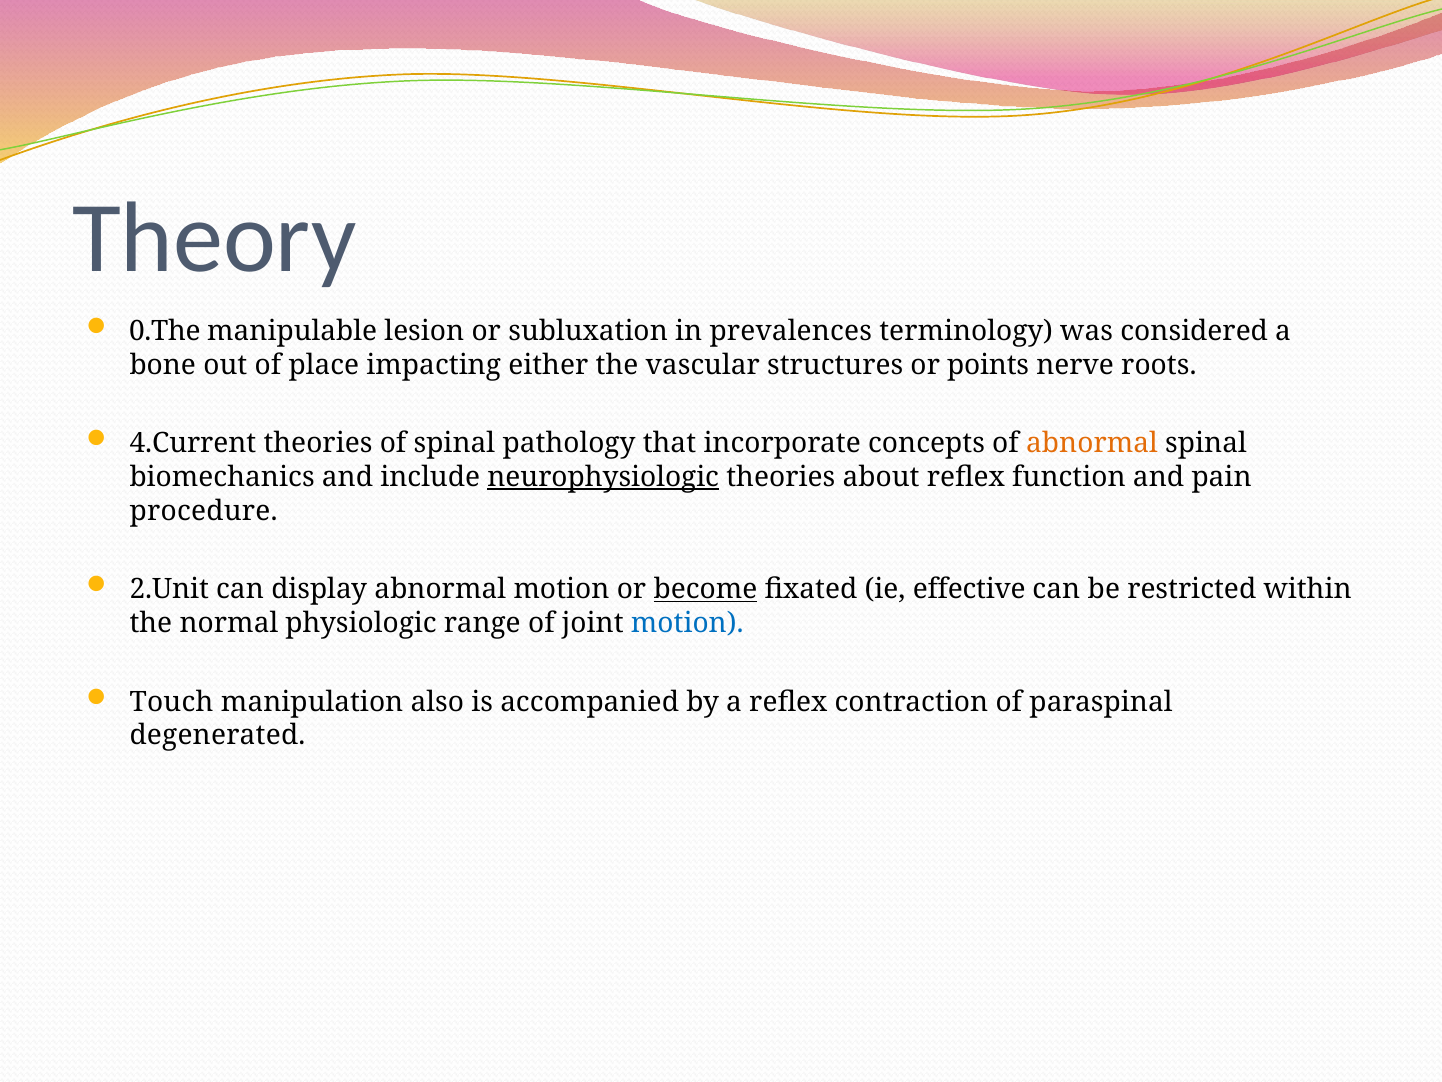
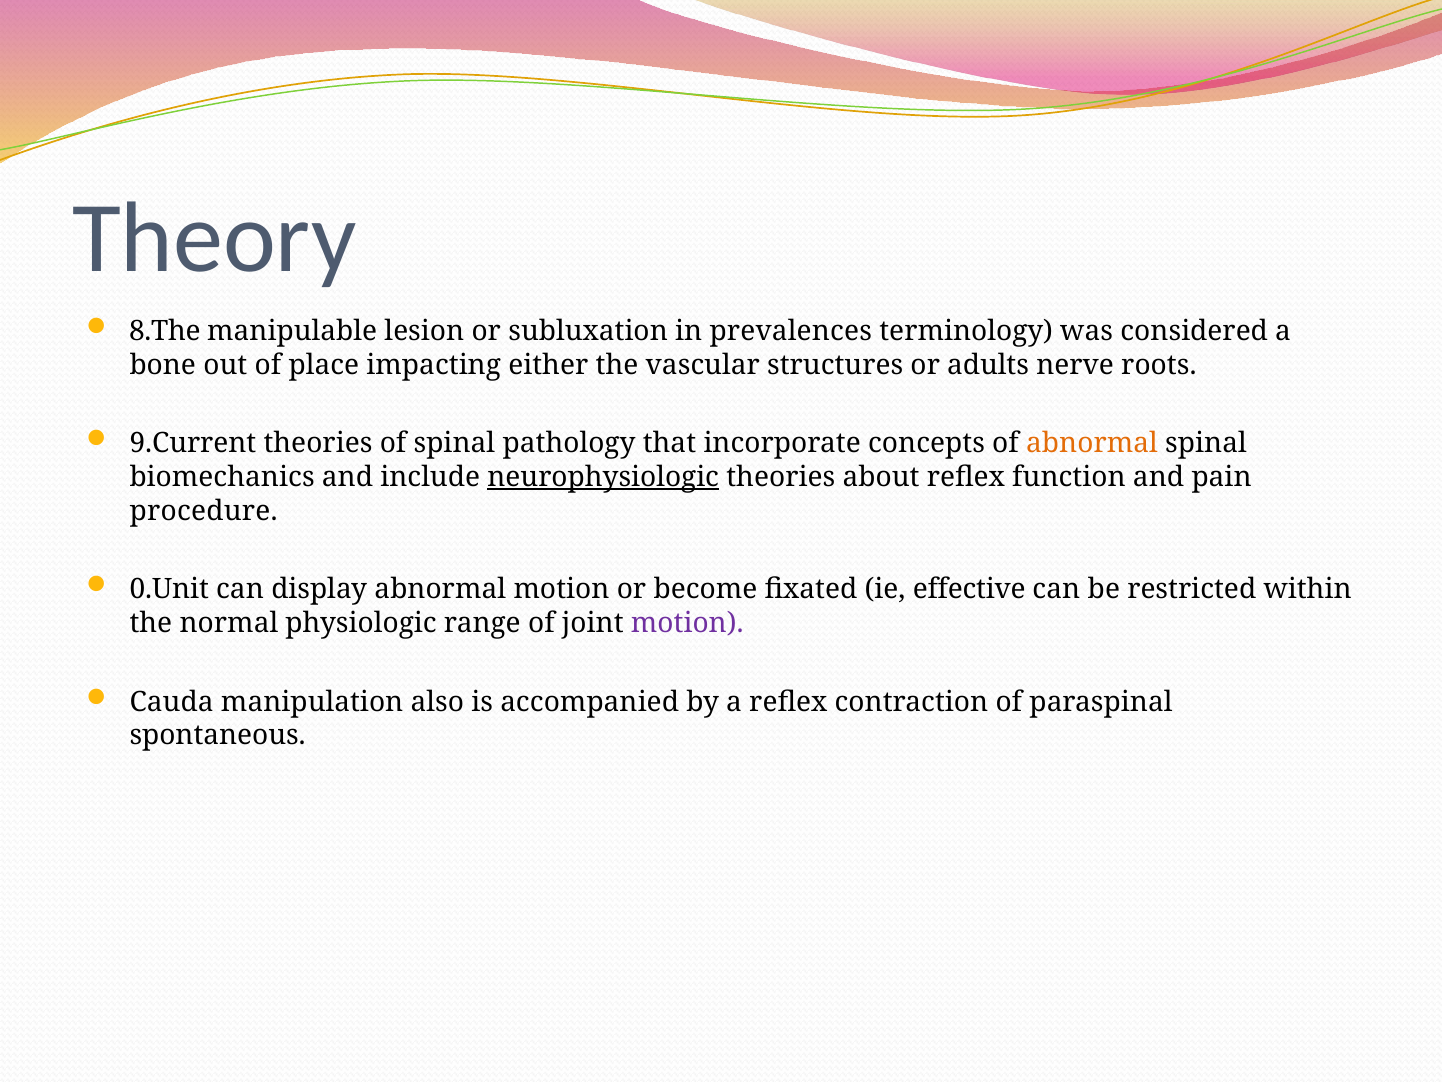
0.The: 0.The -> 8.The (165, 331)
points: points -> adults (988, 365)
4.Current: 4.Current -> 9.Current (193, 443)
2.Unit: 2.Unit -> 0.Unit (169, 589)
become underline: present -> none (705, 589)
motion colour: blue -> purple (687, 623)
Touch: Touch -> Cauda (172, 701)
degenerated: degenerated -> spontaneous (218, 735)
